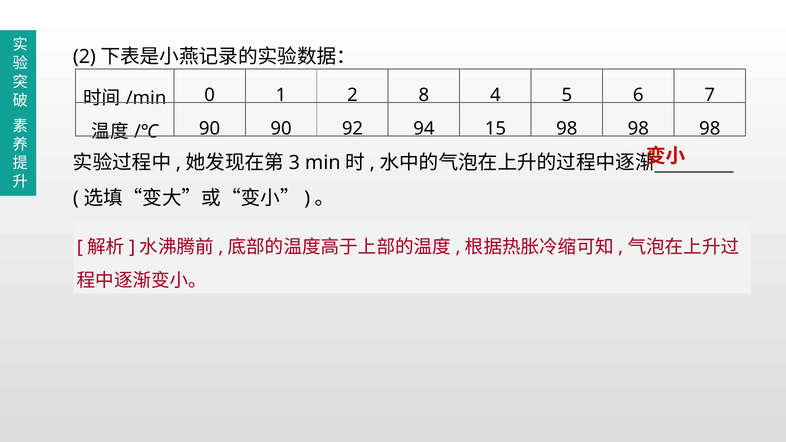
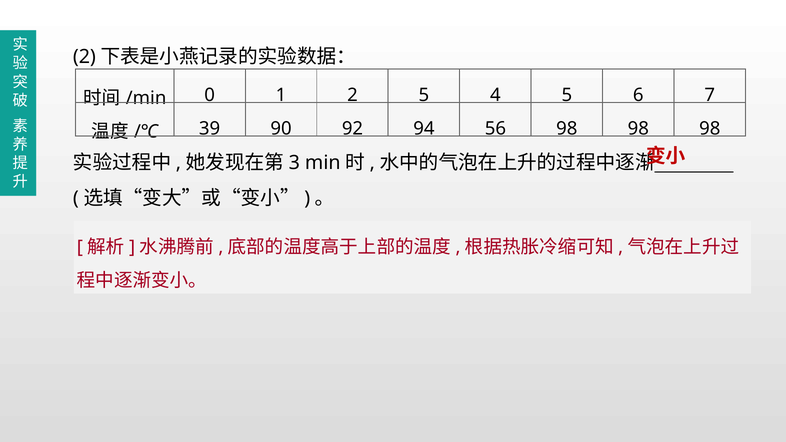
2 8: 8 -> 5 (424, 95)
90: 90 -> 39 (210, 129)
15: 15 -> 56 (495, 129)
